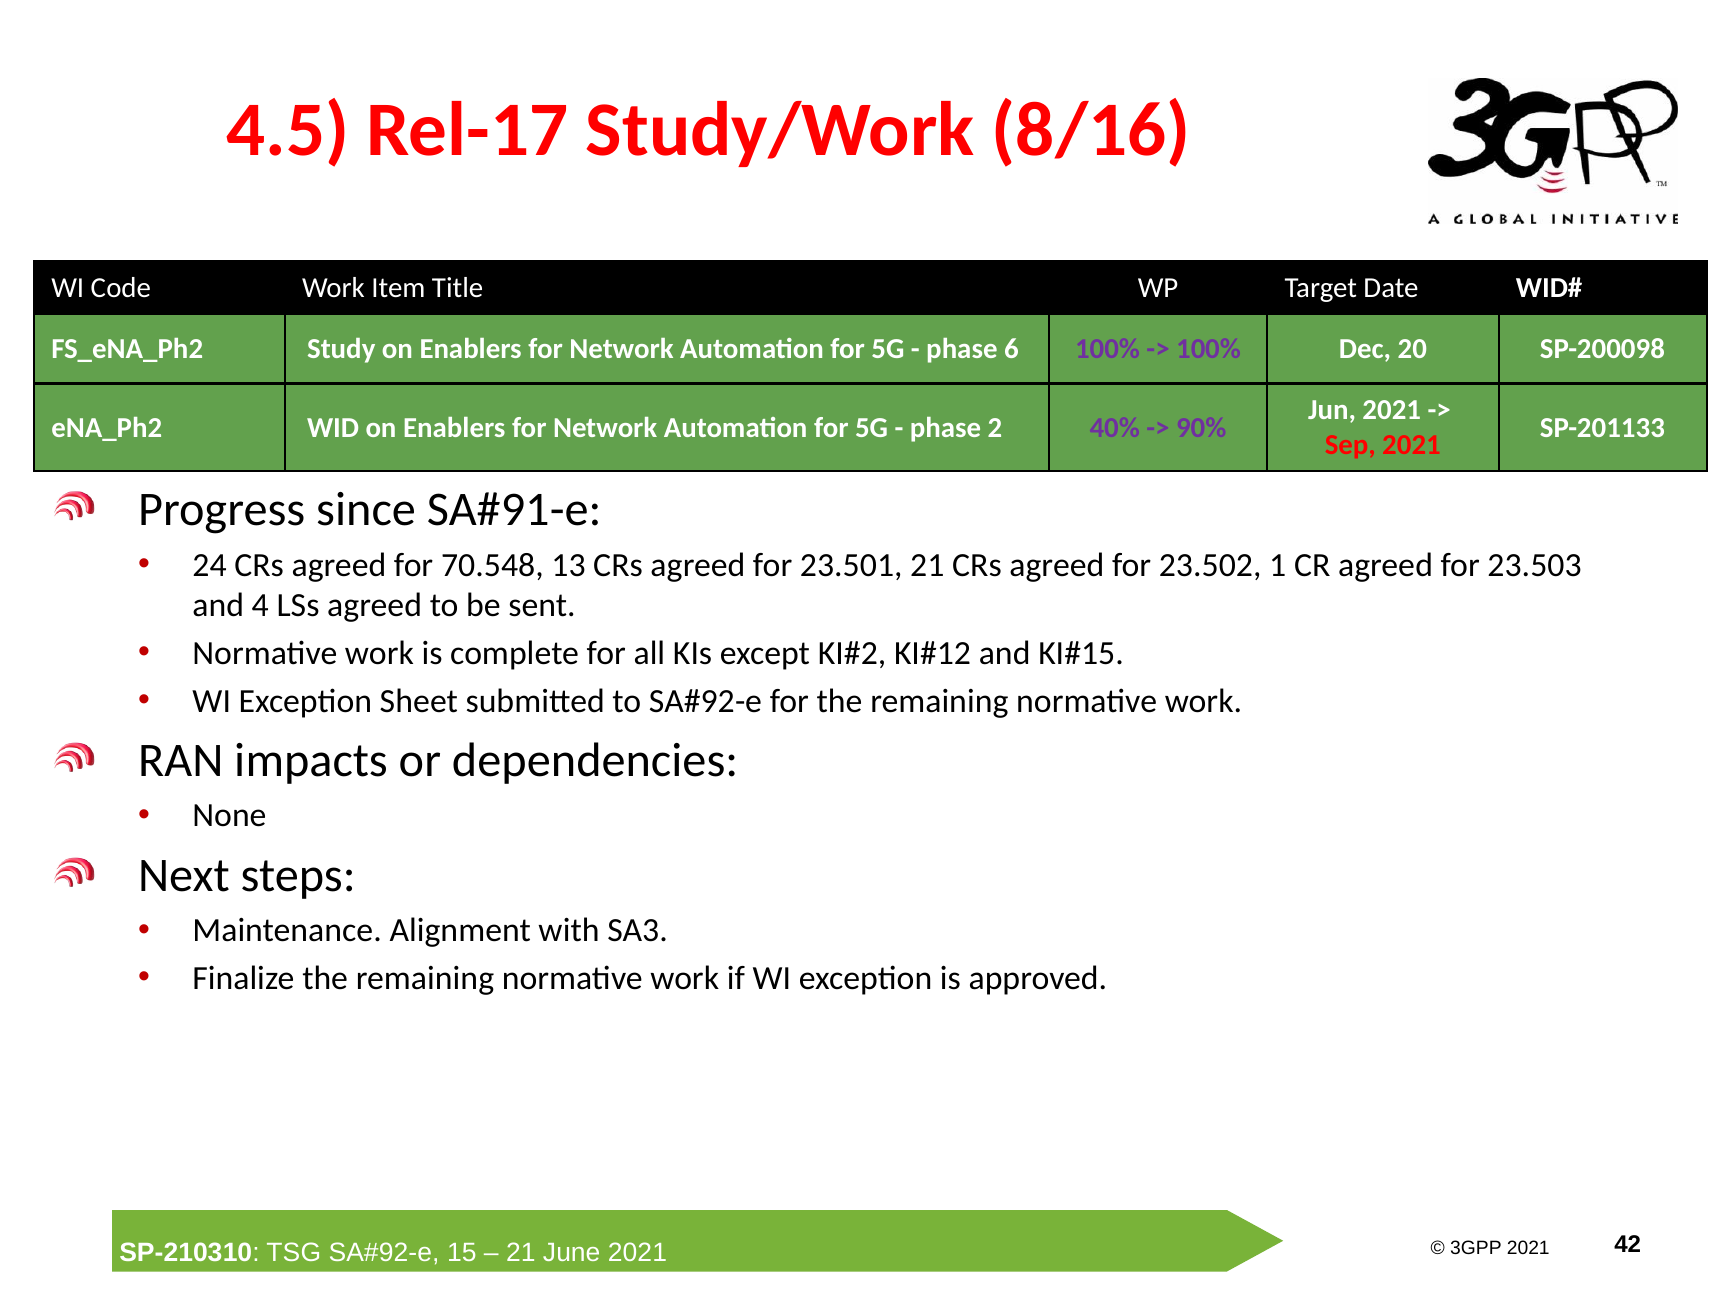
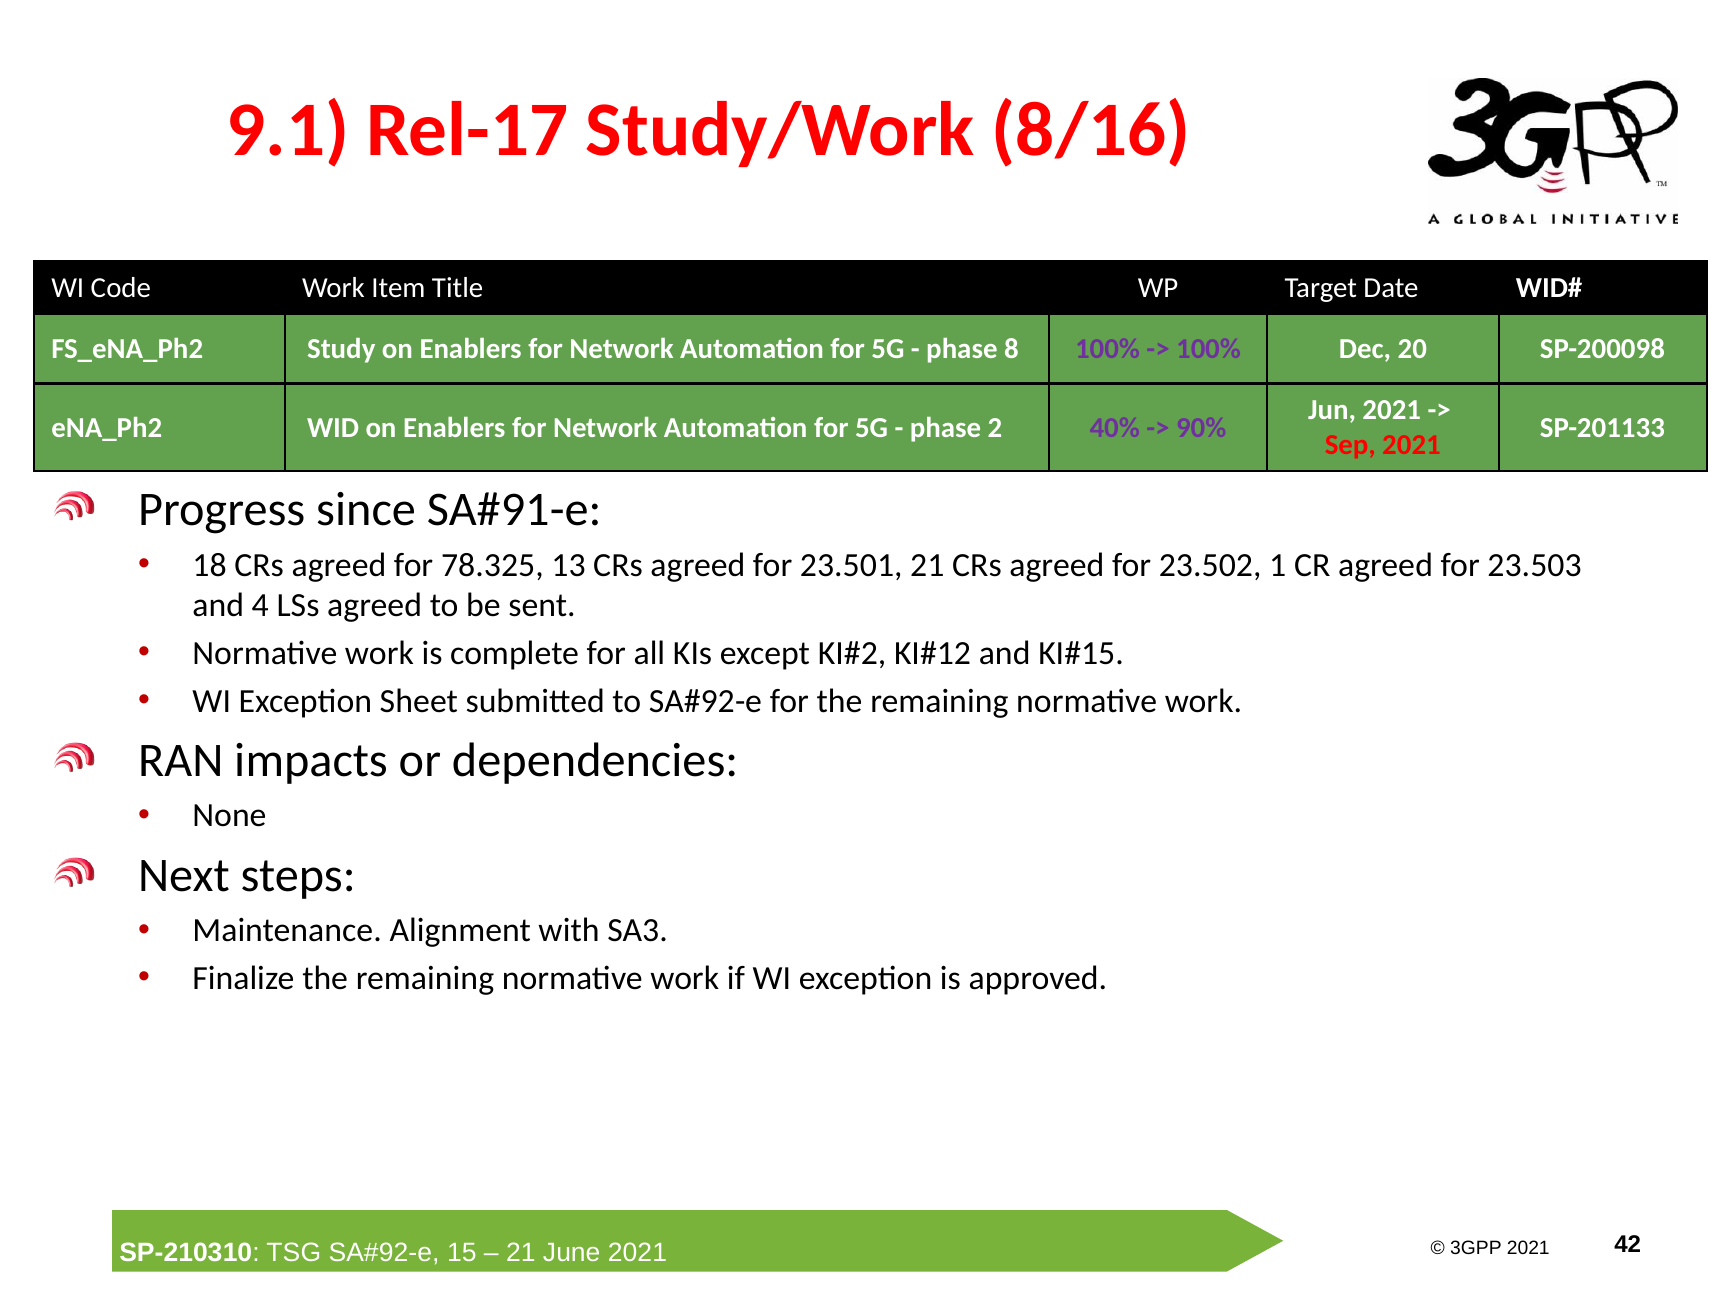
4.5: 4.5 -> 9.1 (288, 130)
6: 6 -> 8 (1012, 349)
24: 24 -> 18 (210, 565)
70.548: 70.548 -> 78.325 (492, 565)
